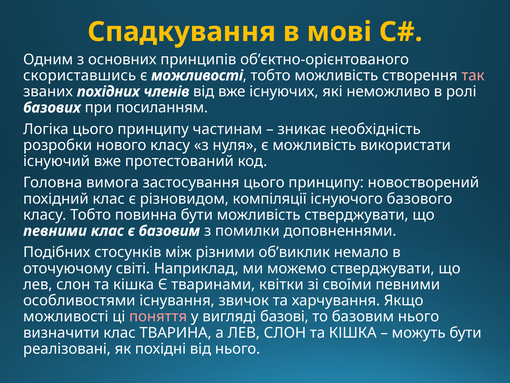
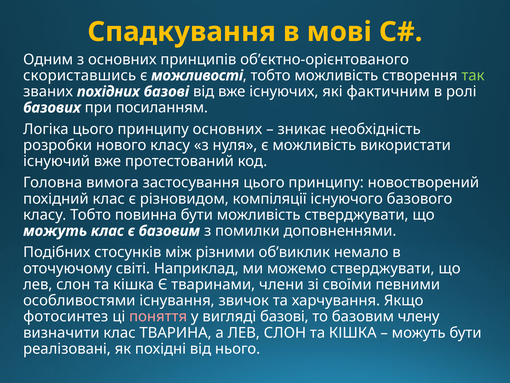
так colour: pink -> light green (473, 75)
похідних членів: членів -> базові (166, 91)
неможливо: неможливо -> фактичним (388, 91)
принципу частинам: частинам -> основних (227, 129)
певними: певними -> можуть (55, 231)
квітки: квітки -> члени (281, 284)
можливості: можливості -> фотосинтез (66, 316)
базовим нього: нього -> члену (419, 316)
